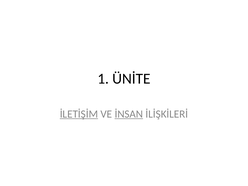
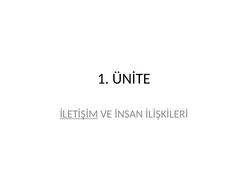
İNSAN underline: present -> none (129, 114)
